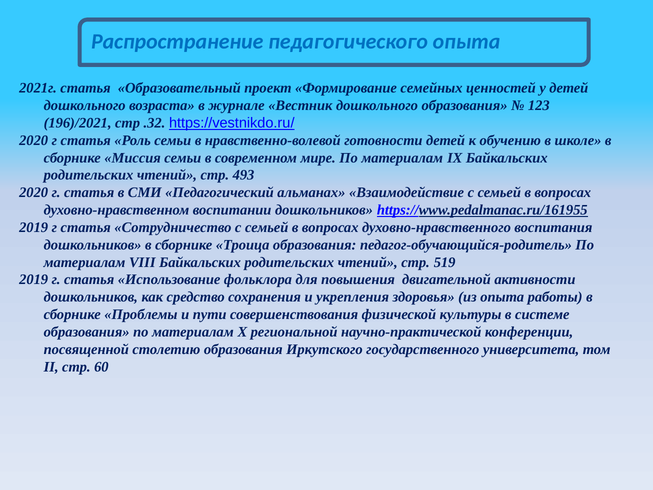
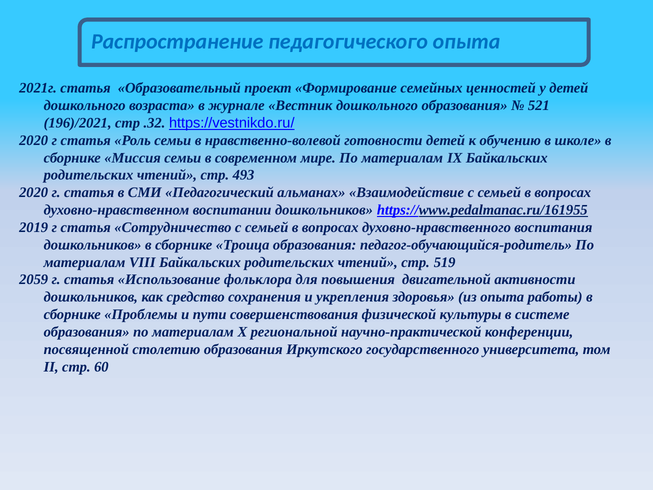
123: 123 -> 521 (539, 105)
2019: 2019 -> 2059 (34, 280)
